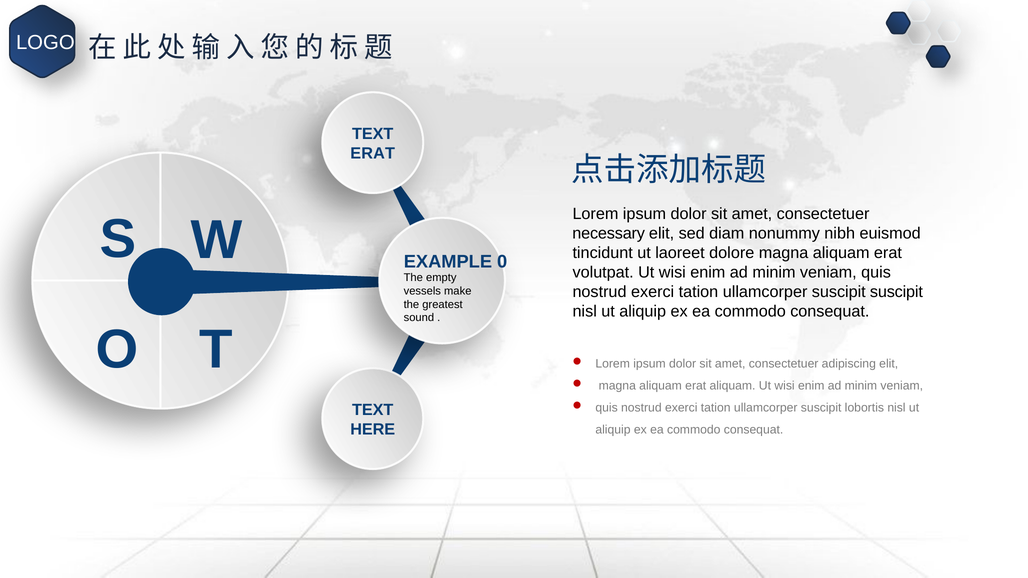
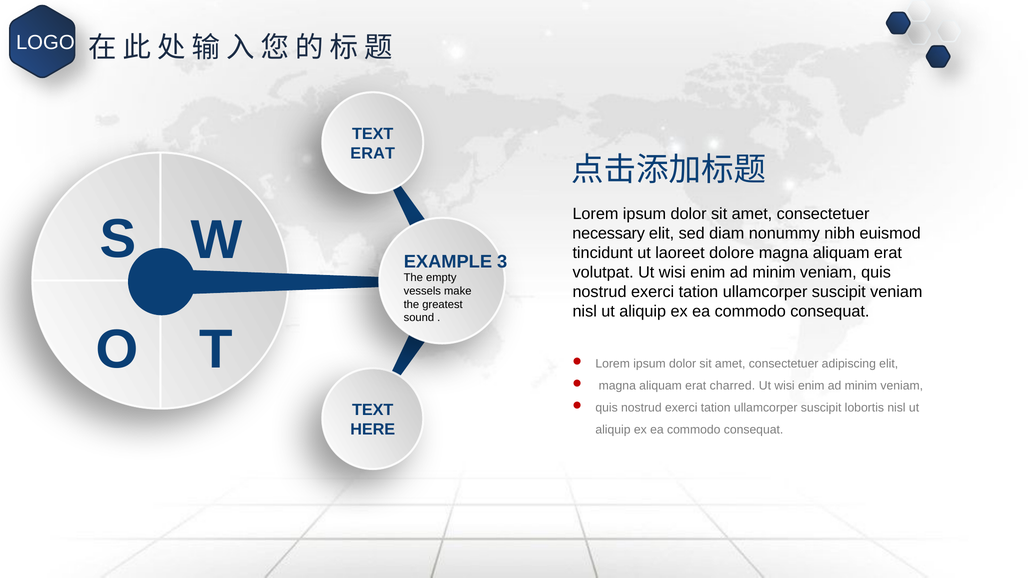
0: 0 -> 3 (502, 262)
suscipit suscipit: suscipit -> veniam (896, 292)
erat aliquam: aliquam -> charred (732, 386)
